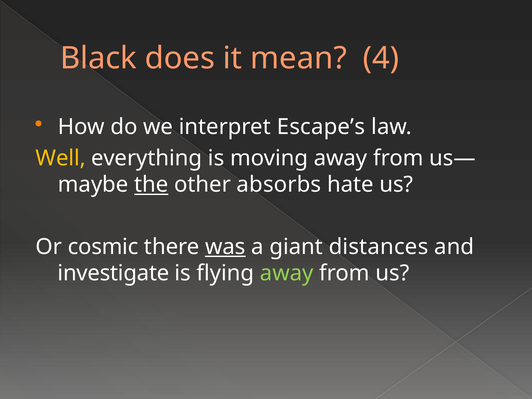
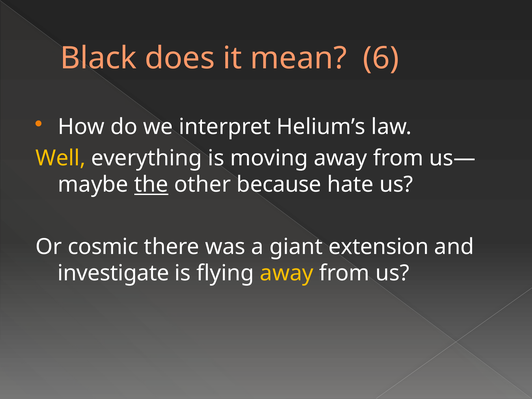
4: 4 -> 6 (381, 58)
Escape’s: Escape’s -> Helium’s (321, 127)
absorbs: absorbs -> because (279, 185)
was underline: present -> none (225, 247)
distances: distances -> extension (379, 247)
away colour: light green -> yellow (287, 273)
